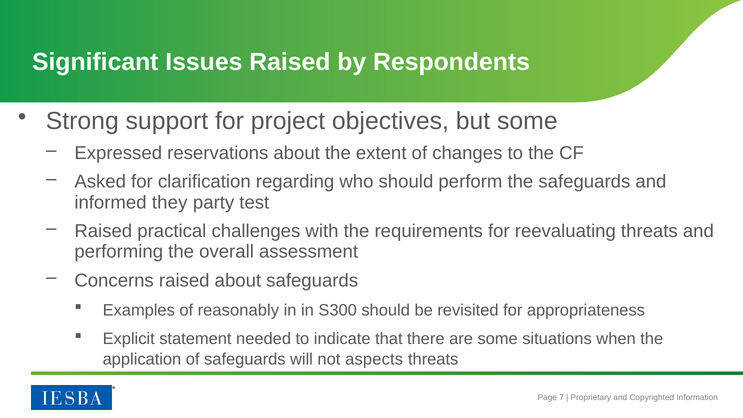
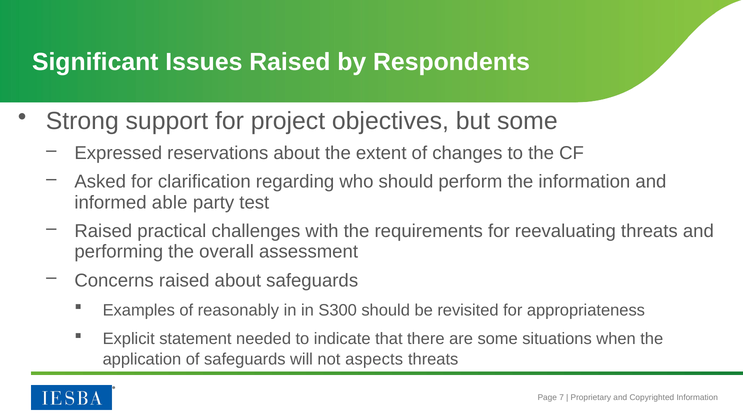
the safeguards: safeguards -> information (584, 182)
they: they -> able (170, 202)
